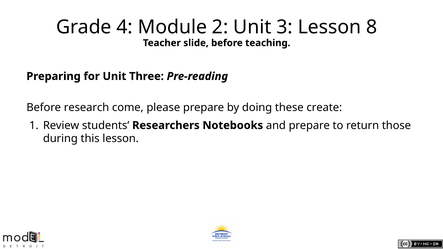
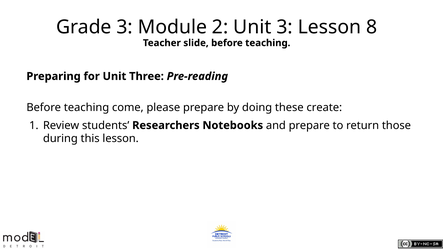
Grade 4: 4 -> 3 (125, 27)
research: research -> teaching (87, 108)
